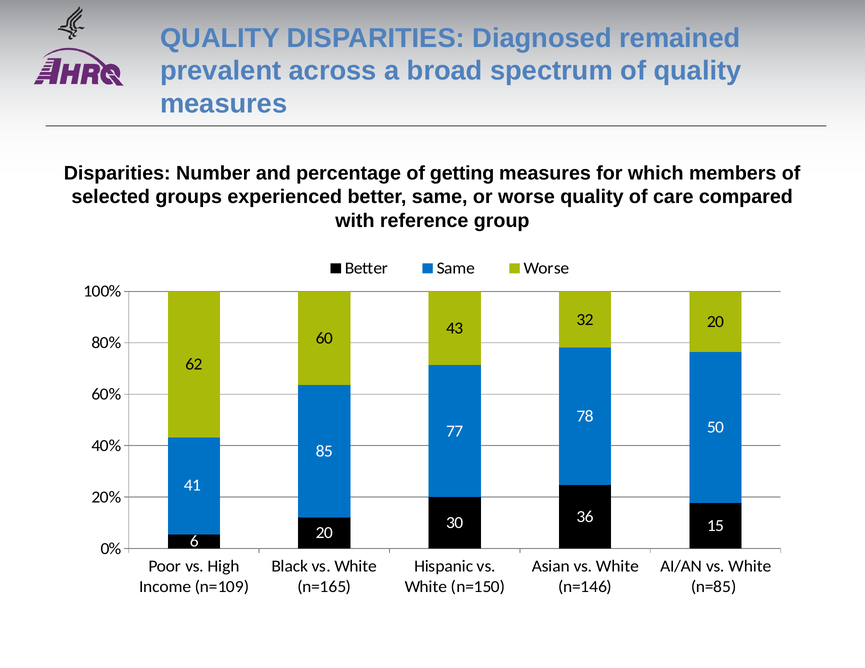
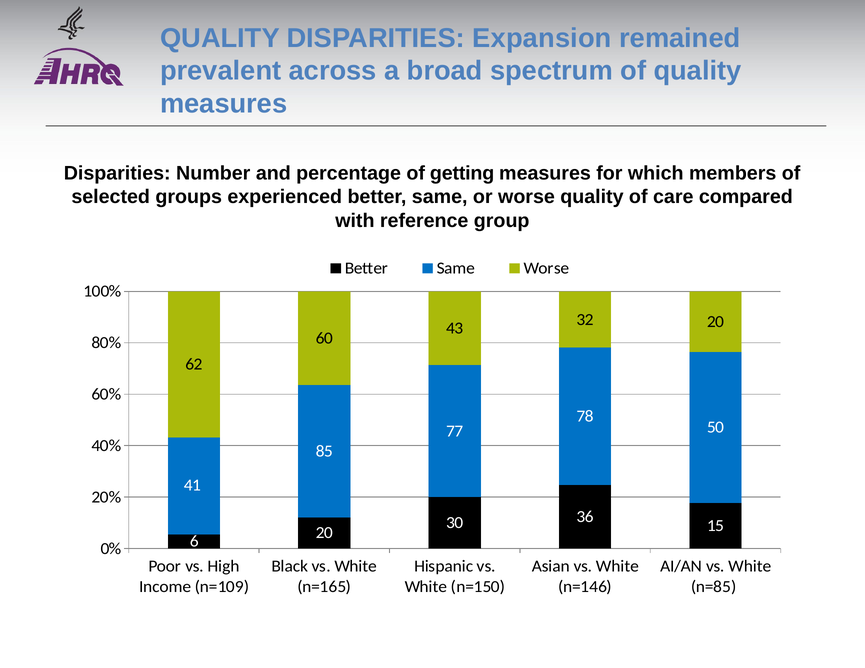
Diagnosed: Diagnosed -> Expansion (542, 38)
